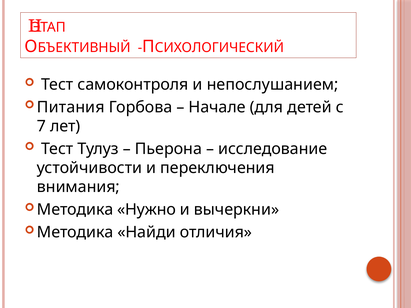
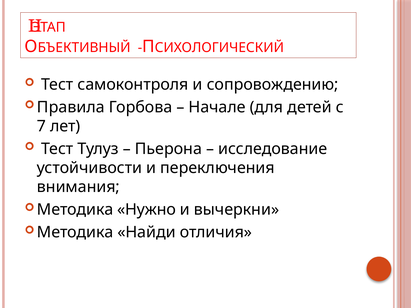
непослушанием: непослушанием -> сопровождению (273, 85)
Питания: Питания -> Правила (71, 107)
